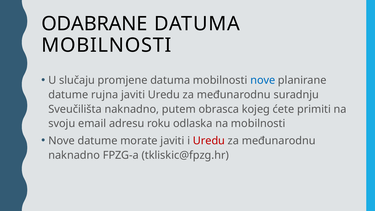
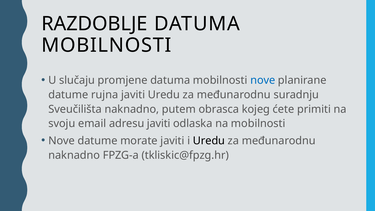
ODABRANE: ODABRANE -> RAZDOBLJE (94, 24)
adresu roku: roku -> javiti (159, 124)
Uredu colour: red -> black (209, 141)
